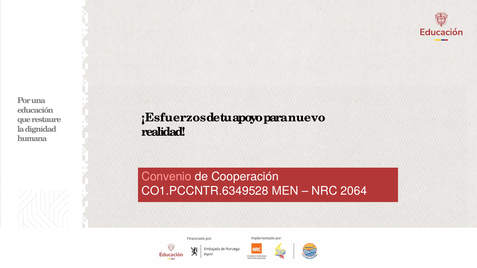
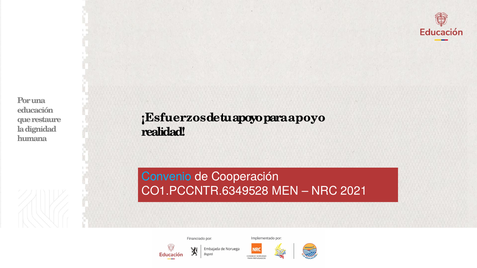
para nuevo: nuevo -> apoyo (307, 118)
Convenio colour: pink -> light blue (167, 177)
2064: 2064 -> 2021 (354, 191)
